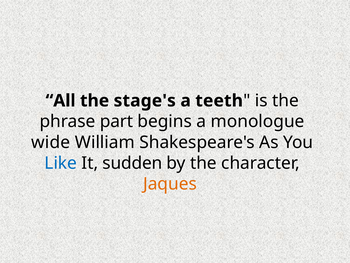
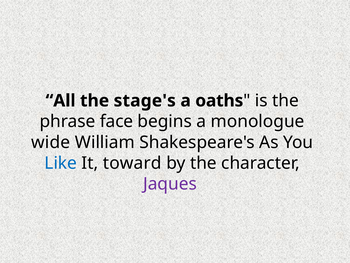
teeth: teeth -> oaths (219, 101)
part: part -> face (117, 121)
sudden: sudden -> toward (132, 163)
Jaques colour: orange -> purple (170, 184)
